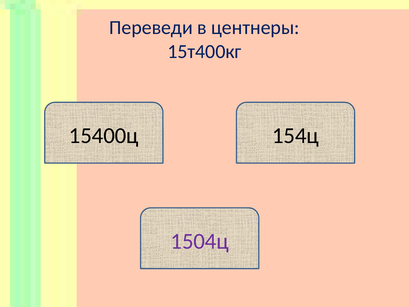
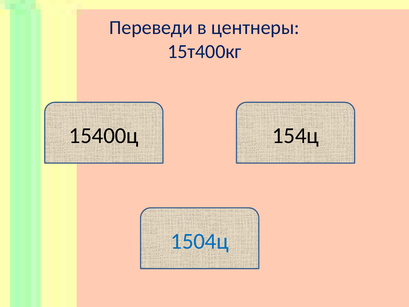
1504ц colour: purple -> blue (200, 241)
